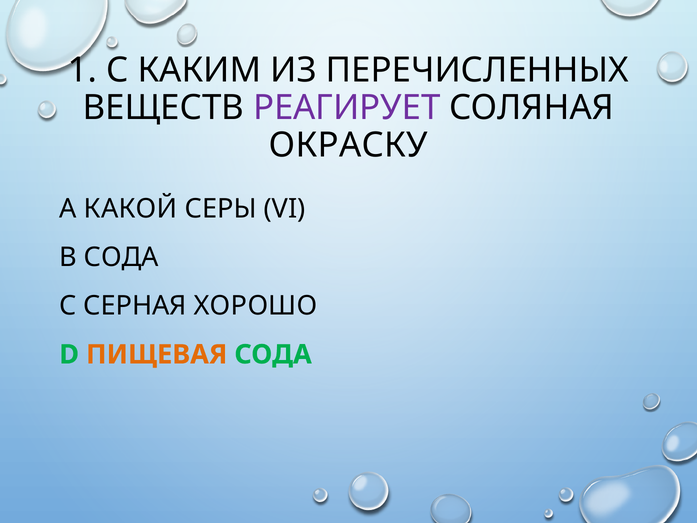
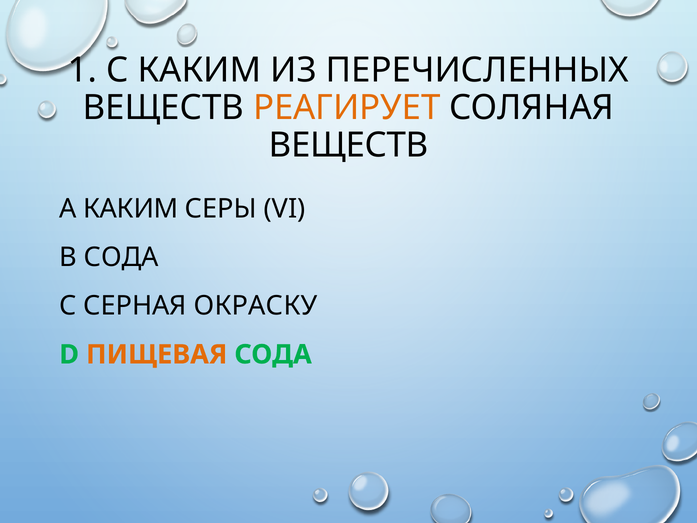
РЕАГИРУЕТ colour: purple -> orange (347, 108)
ОКРАСКУ: ОКРАСКУ -> ВЕЩЕСТВ (349, 145)
А КАКОЙ: КАКОЙ -> КАКИМ (131, 208)
ХОРОШО: ХОРОШО -> ОКРАСКУ (256, 306)
